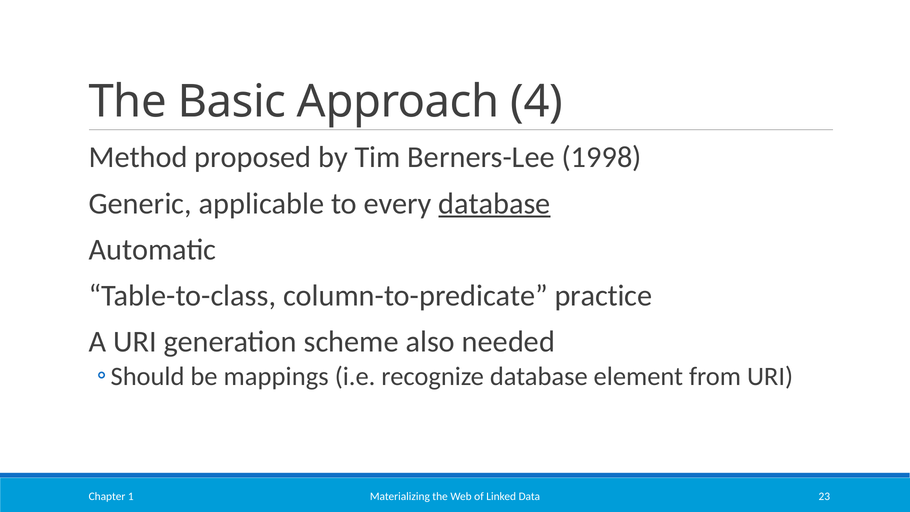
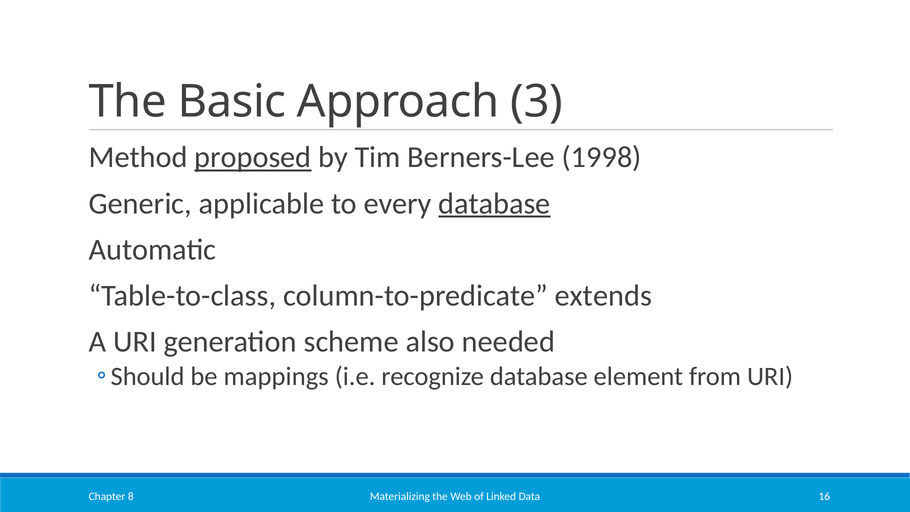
4: 4 -> 3 (537, 102)
proposed underline: none -> present (253, 157)
practice: practice -> extends (603, 296)
23: 23 -> 16 (824, 496)
1: 1 -> 8 (131, 497)
